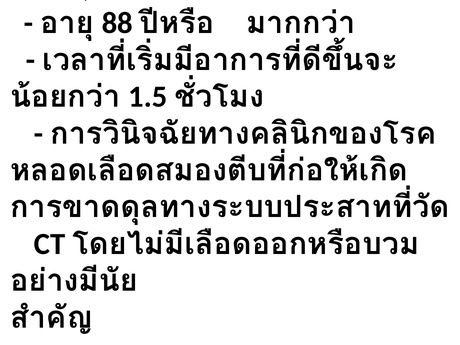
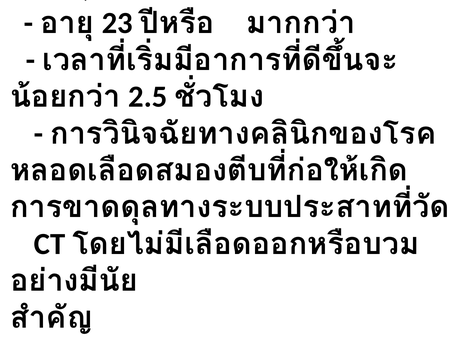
88: 88 -> 23 (117, 23)
1.5: 1.5 -> 2.5 (148, 97)
